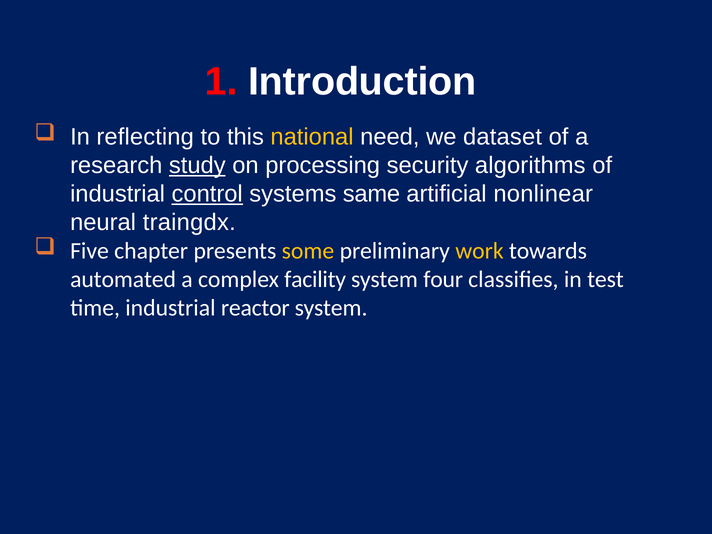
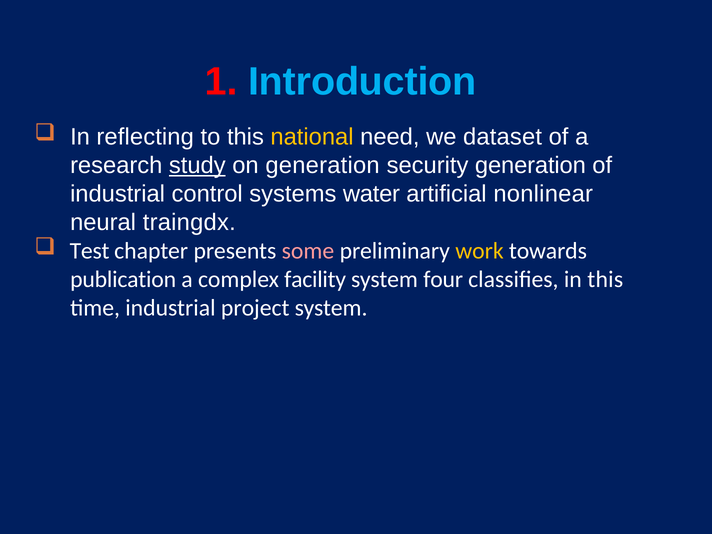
Introduction colour: white -> light blue (362, 82)
on processing: processing -> generation (323, 165)
security algorithms: algorithms -> generation (530, 165)
control underline: present -> none (207, 194)
same: same -> water (371, 194)
Five: Five -> Test (90, 251)
some colour: yellow -> pink (308, 251)
automated: automated -> publication (123, 279)
in test: test -> this (605, 279)
reactor: reactor -> project (255, 308)
